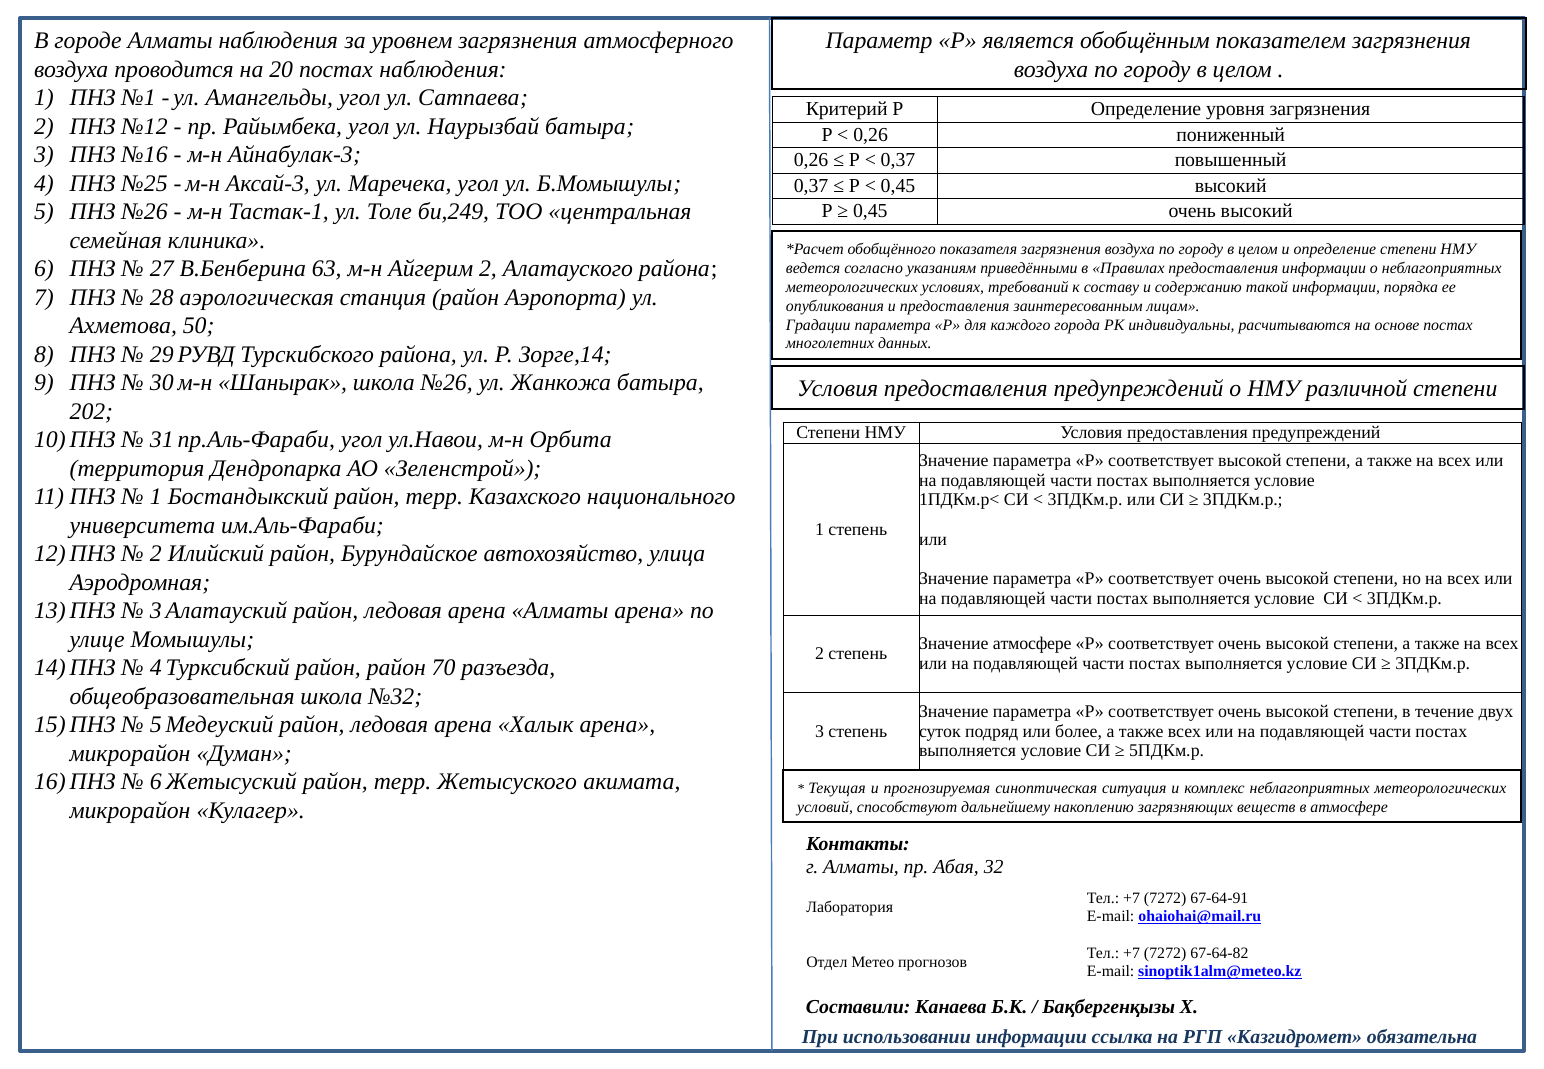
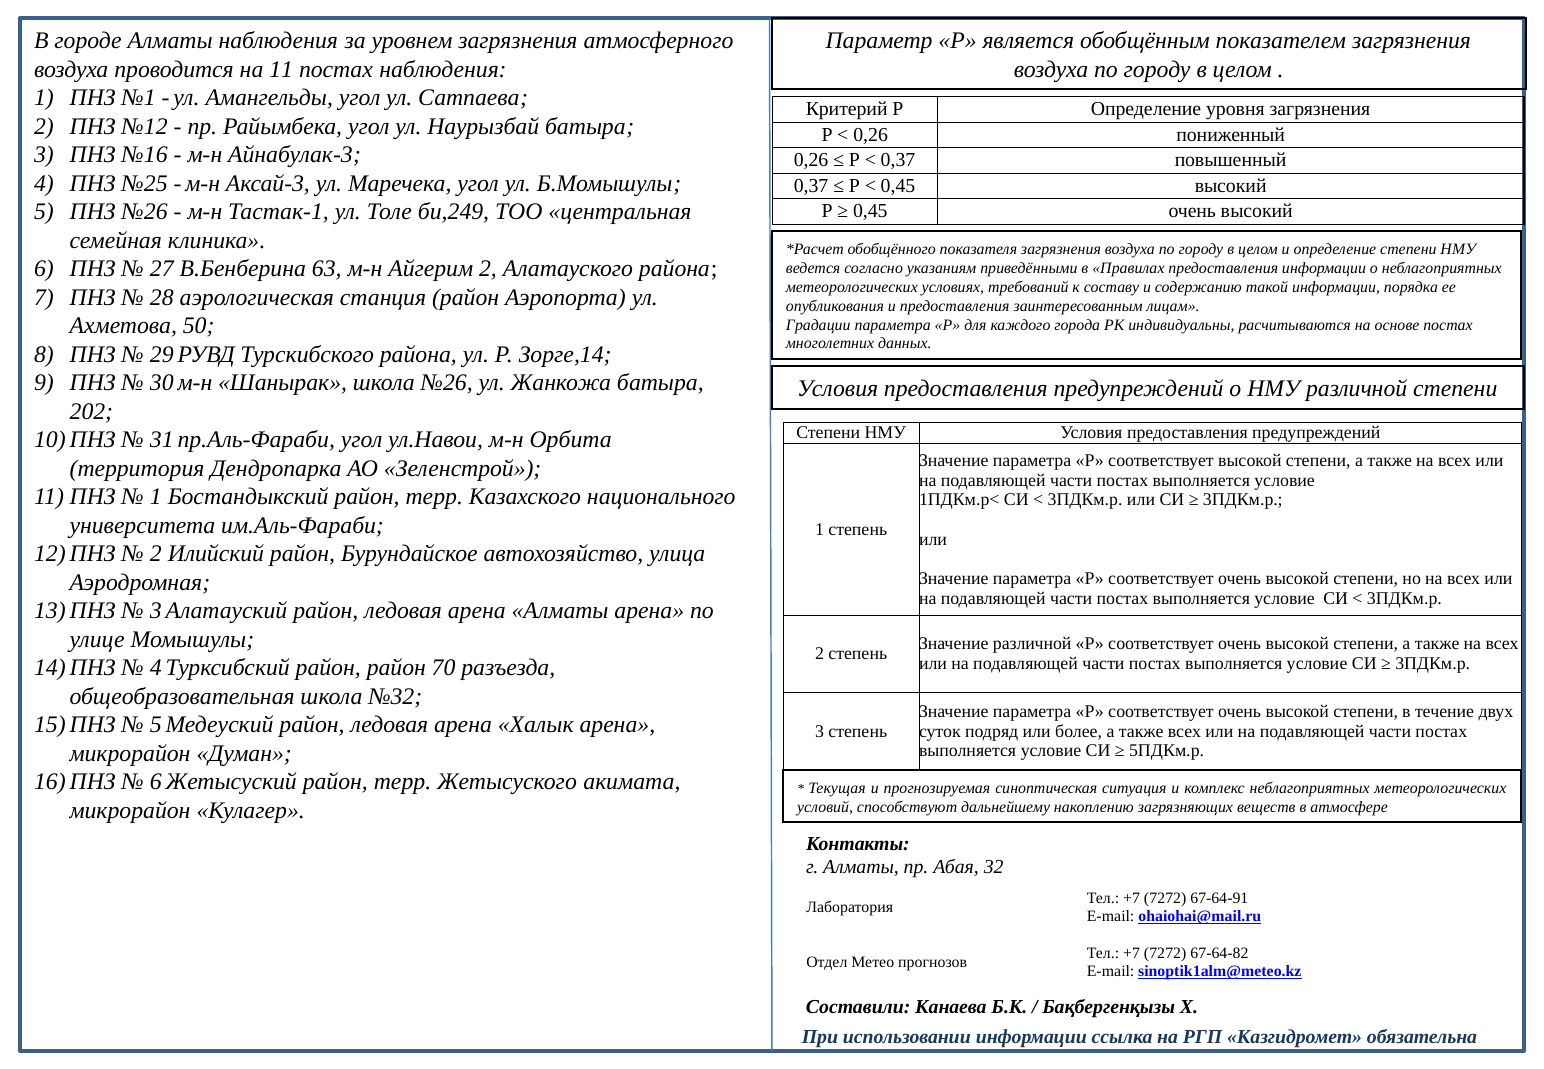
20: 20 -> 11 (281, 69)
Значение атмосфере: атмосфере -> различной (1032, 644)
